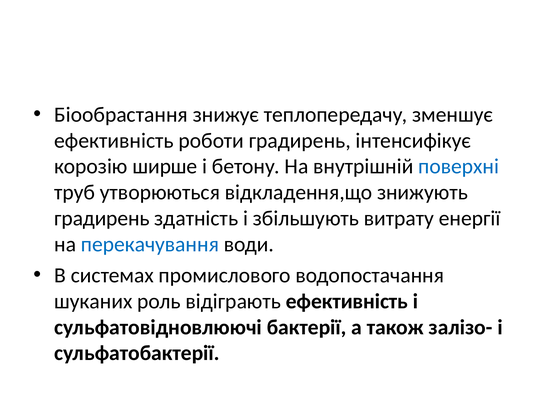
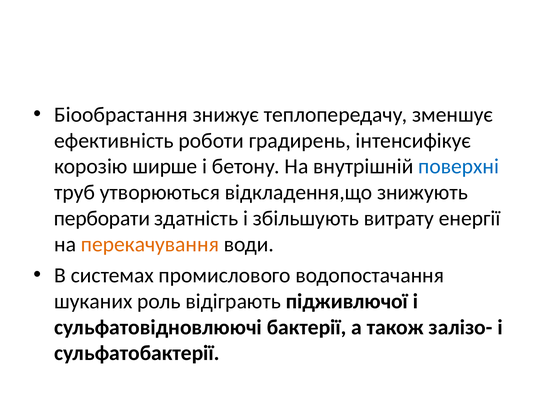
градирень: градирень -> перборати (102, 218)
перекачування colour: blue -> orange (150, 244)
відіграють ефективність: ефективність -> підживлючої (347, 301)
